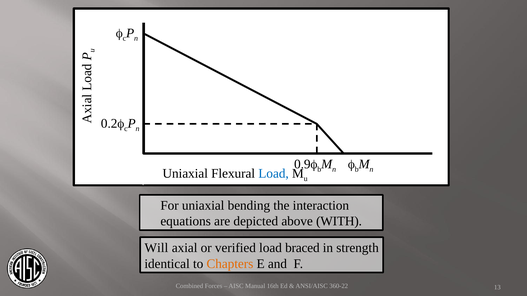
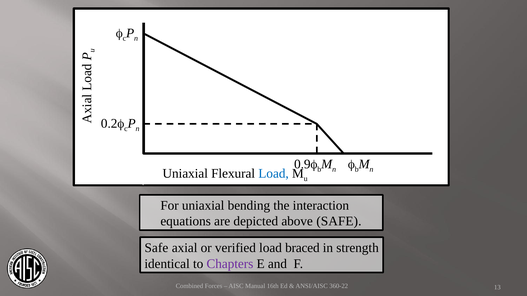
above WITH: WITH -> SAFE (339, 222)
Will: Will -> Safe (156, 248)
Chapters colour: orange -> purple (230, 264)
